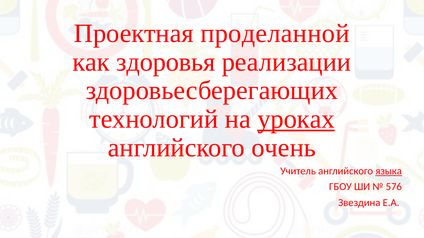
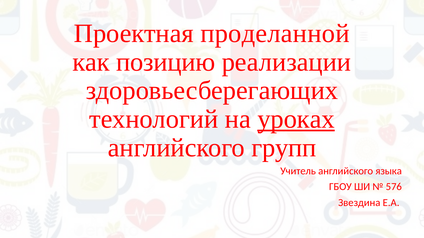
здоровья: здоровья -> позицию (166, 62)
очень: очень -> групп (284, 148)
языка underline: present -> none (389, 171)
